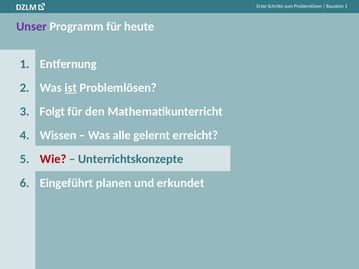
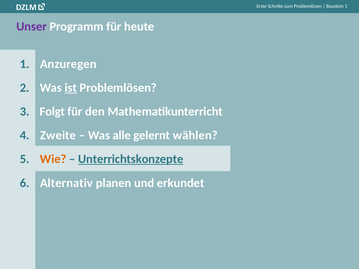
Entfernung: Entfernung -> Anzuregen (68, 64)
Wissen: Wissen -> Zweite (58, 135)
erreicht: erreicht -> wählen (195, 135)
Wie colour: red -> orange (53, 159)
Unterrichtskonzepte underline: none -> present (131, 159)
Eingeführt: Eingeführt -> Alternativ (66, 183)
